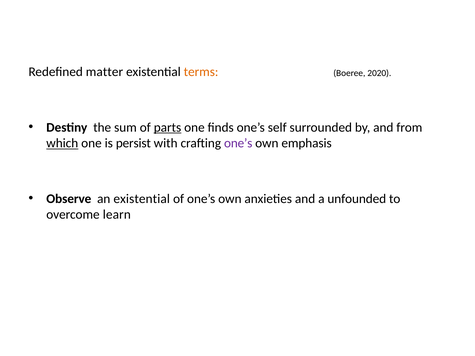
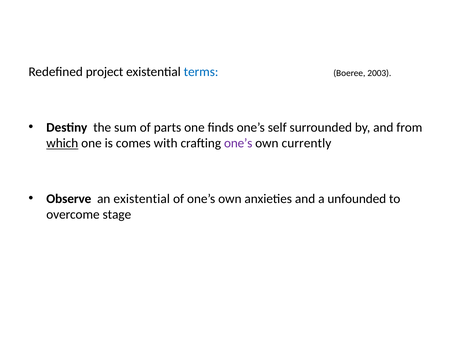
matter: matter -> project (105, 72)
terms colour: orange -> blue (201, 72)
2020: 2020 -> 2003 (379, 73)
parts underline: present -> none (167, 127)
persist: persist -> comes (133, 143)
emphasis: emphasis -> currently (306, 143)
learn: learn -> stage (117, 215)
